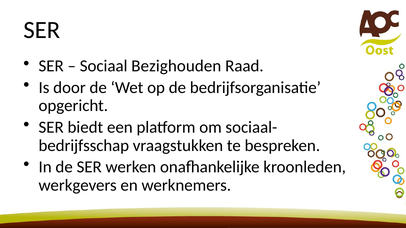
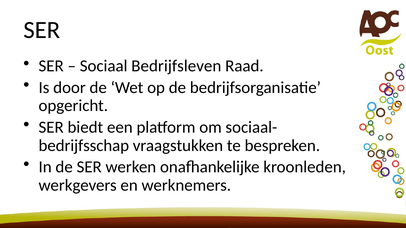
Bezighouden: Bezighouden -> Bedrijfsleven (176, 66)
